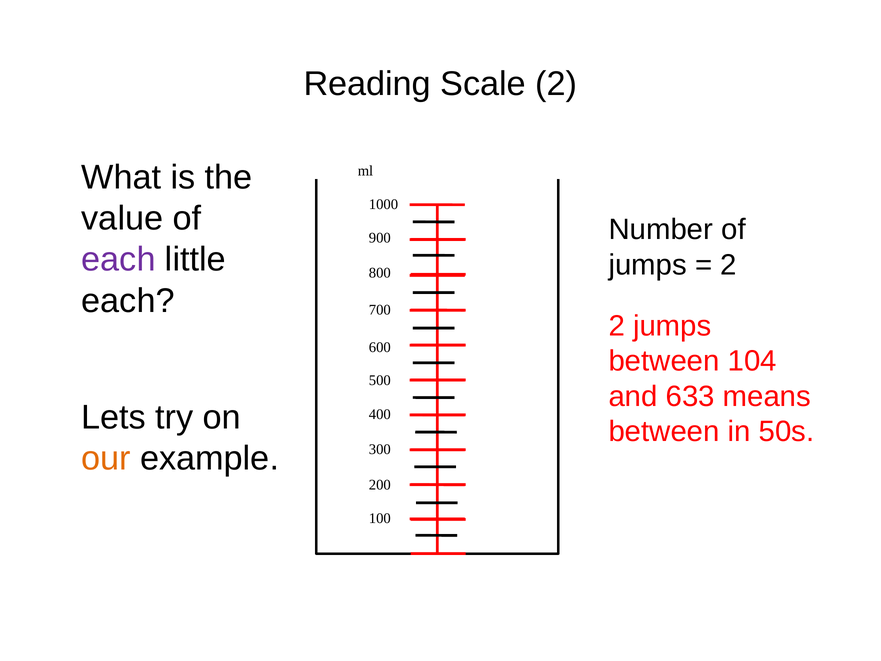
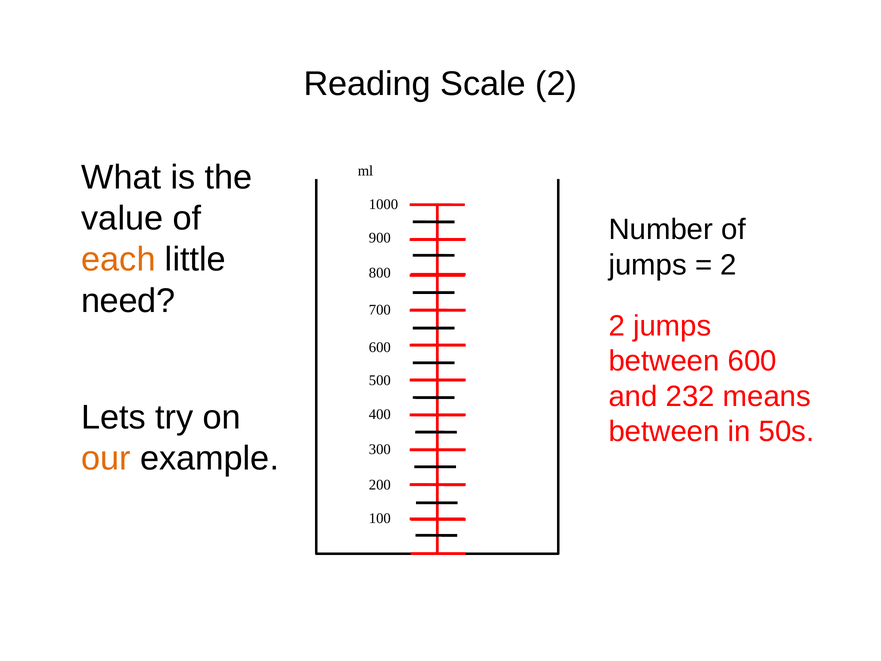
each colour: purple -> orange (119, 260)
each: each -> need (128, 301)
between 104: 104 -> 600 (752, 361)
633: 633 -> 232 (690, 396)
